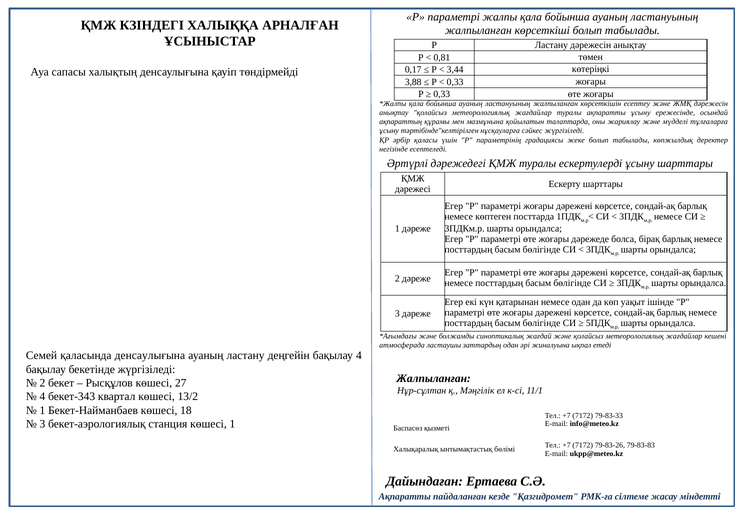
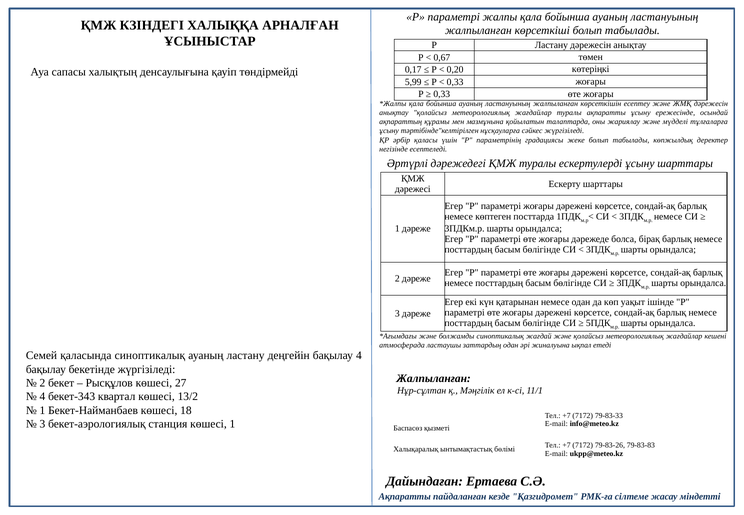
0,81: 0,81 -> 0,67 (442, 57)
3,44: 3,44 -> 0,20 (455, 70)
3,88: 3,88 -> 5,99 (413, 82)
қаласында денсаулығына: денсаулығына -> синоптикалық (150, 356)
